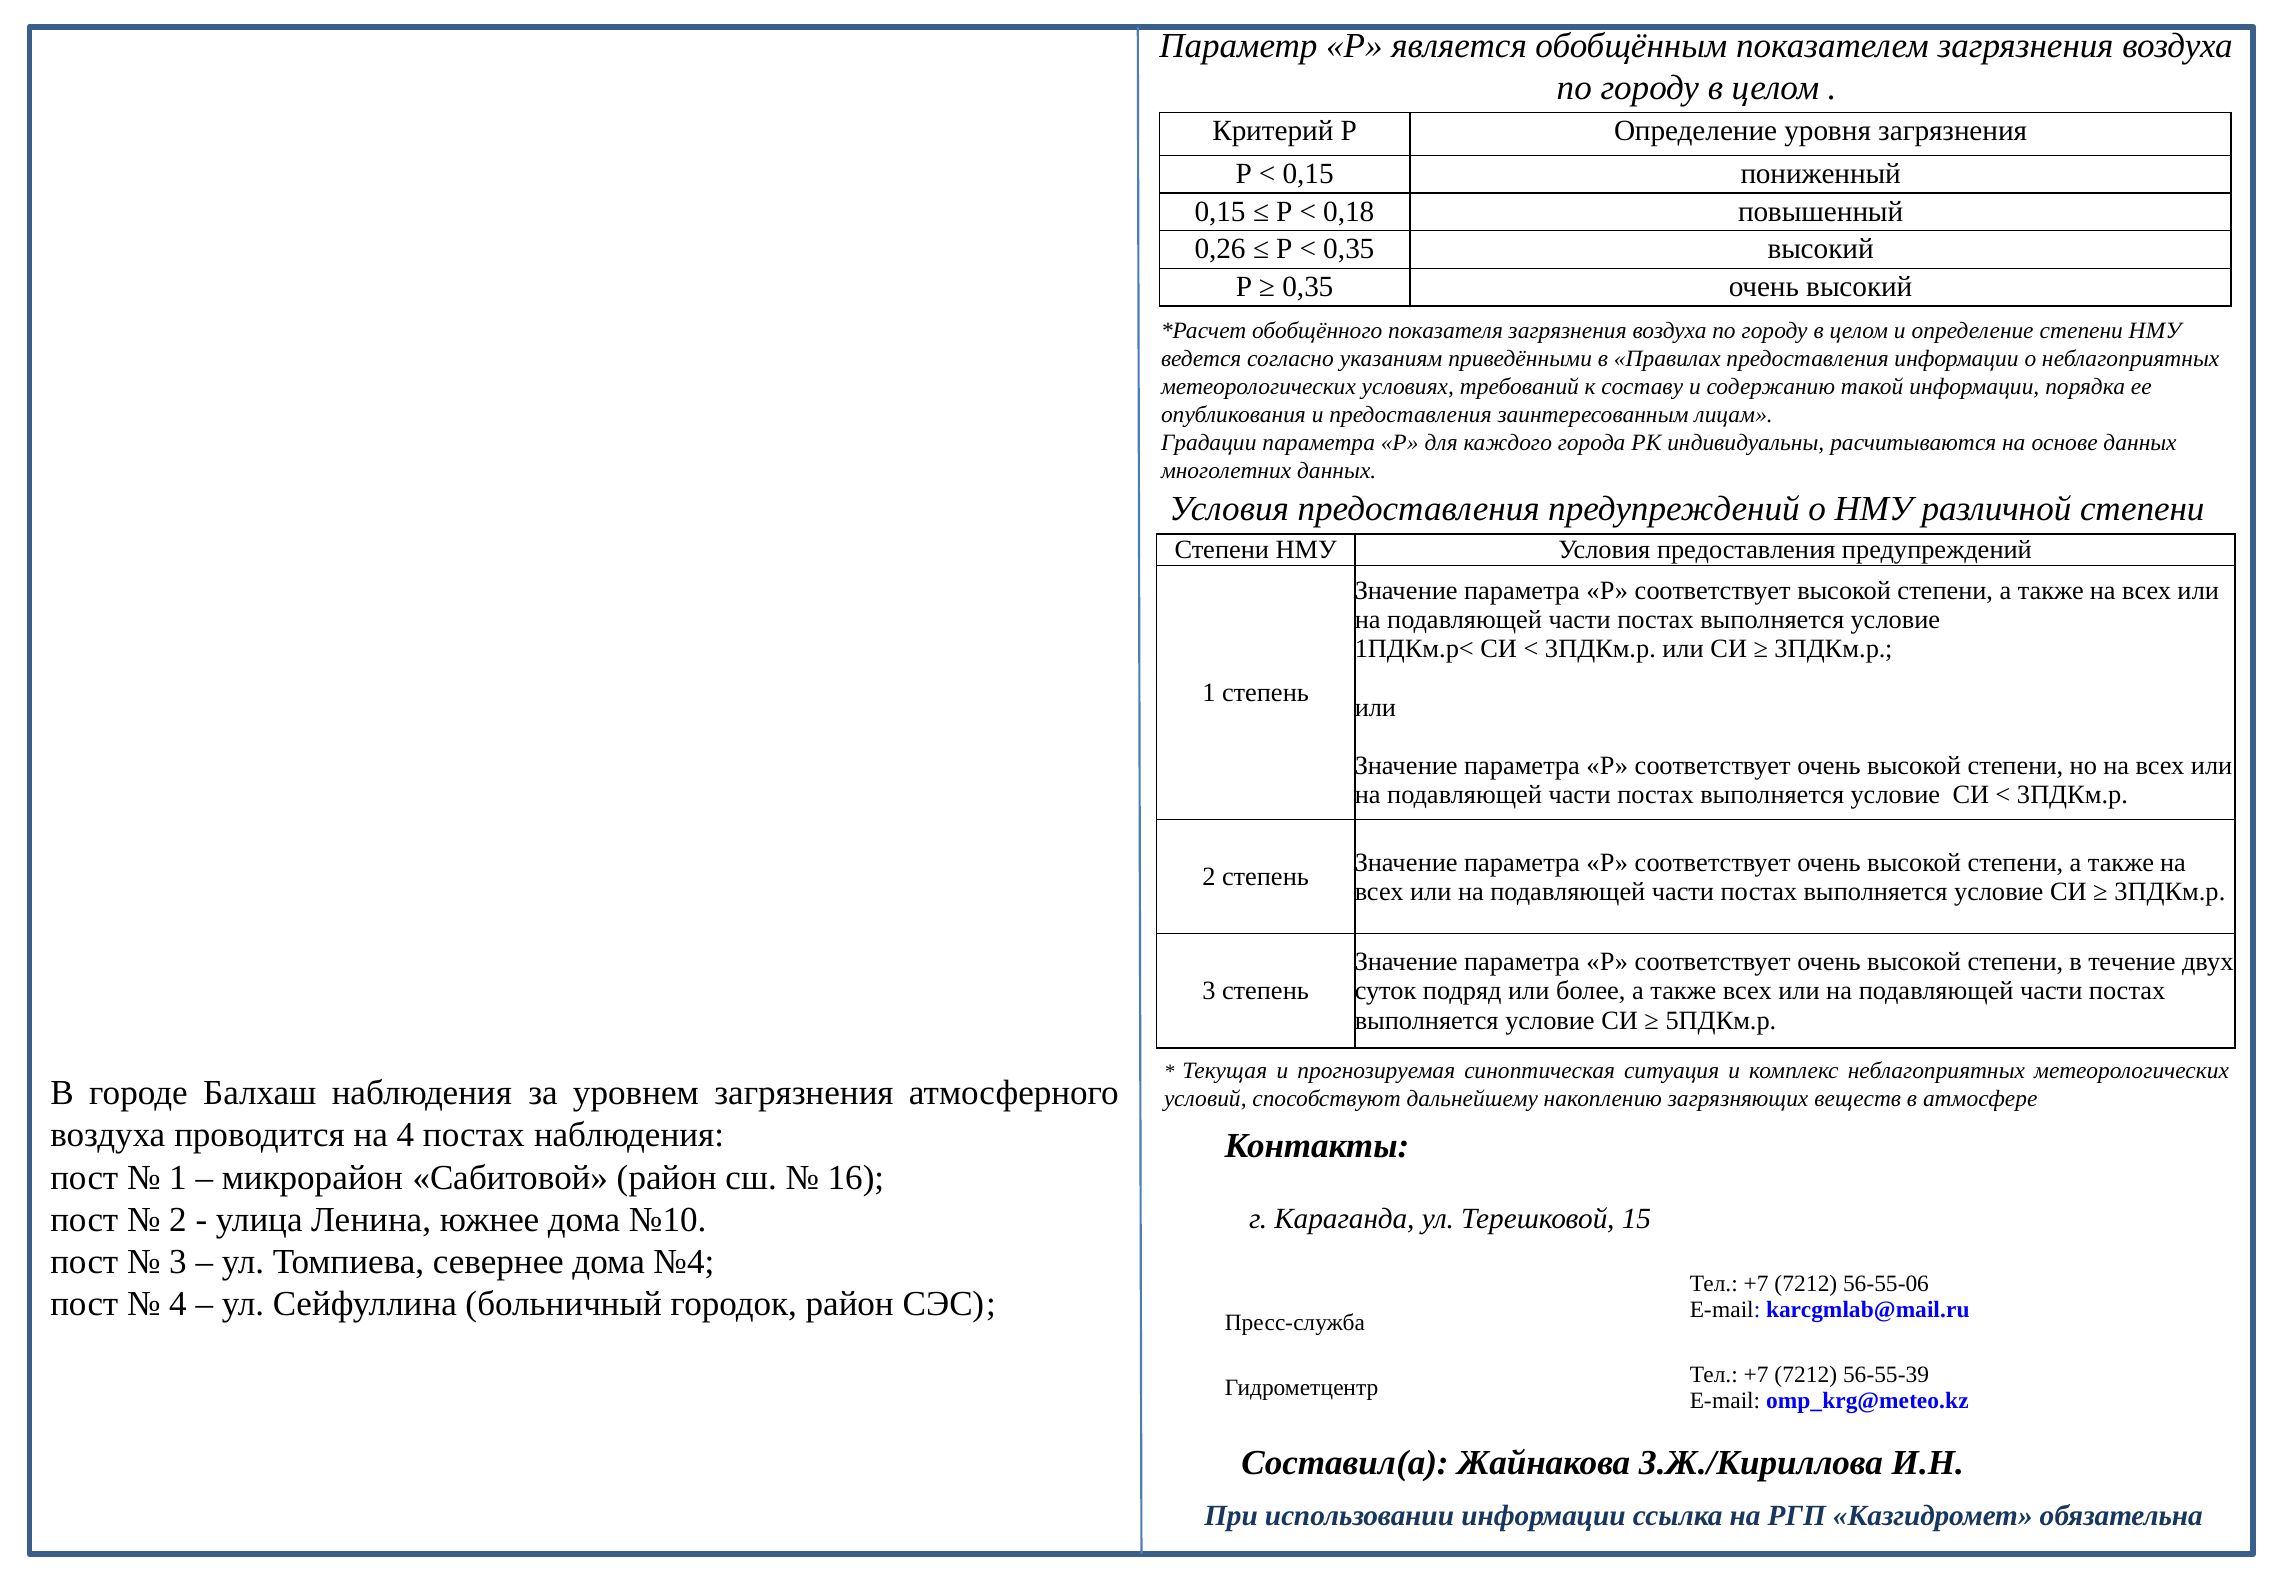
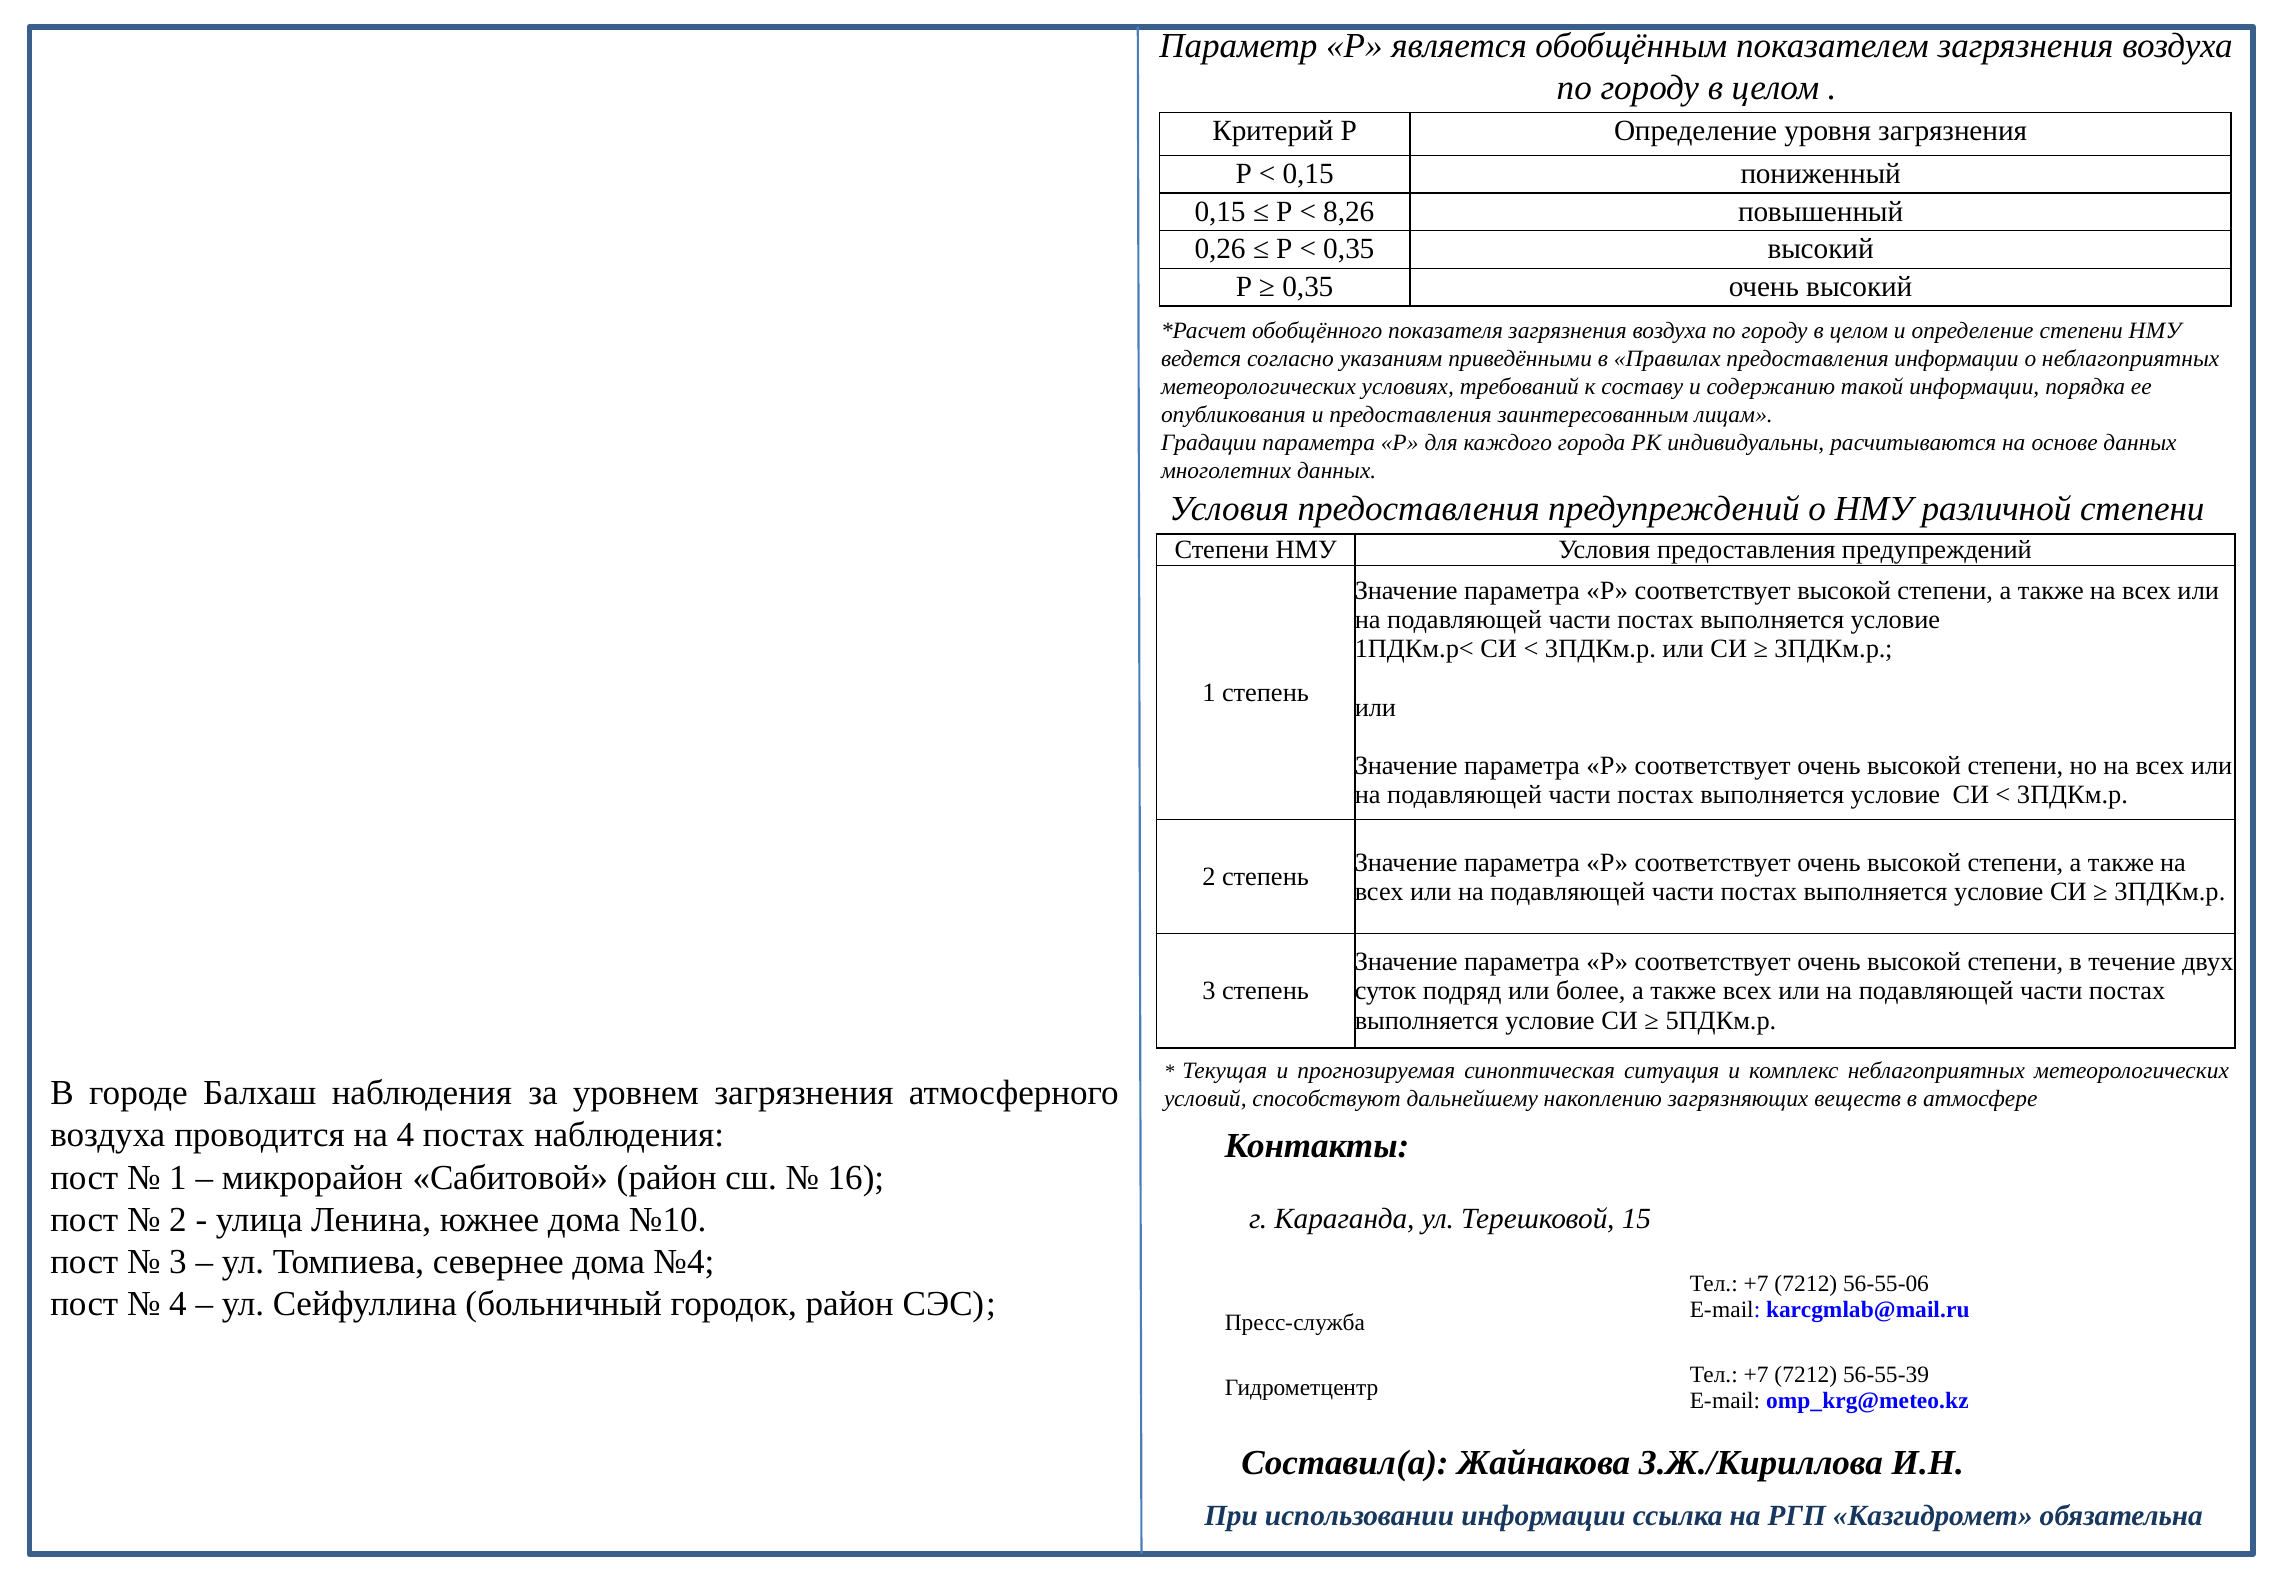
0,18: 0,18 -> 8,26 (1349, 212)
